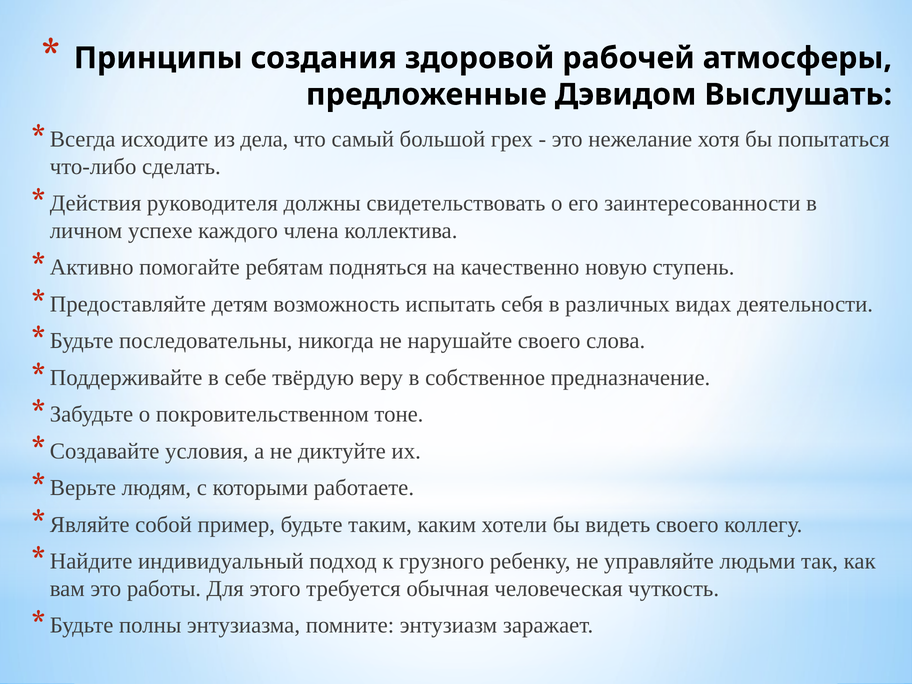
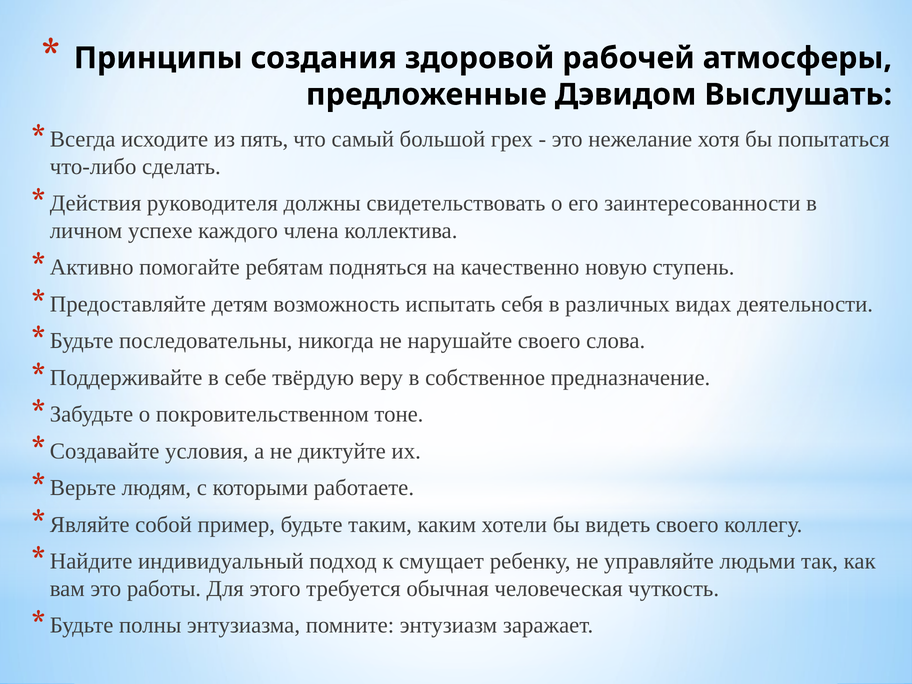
дела: дела -> пять (264, 139)
грузного: грузного -> смущает (442, 561)
